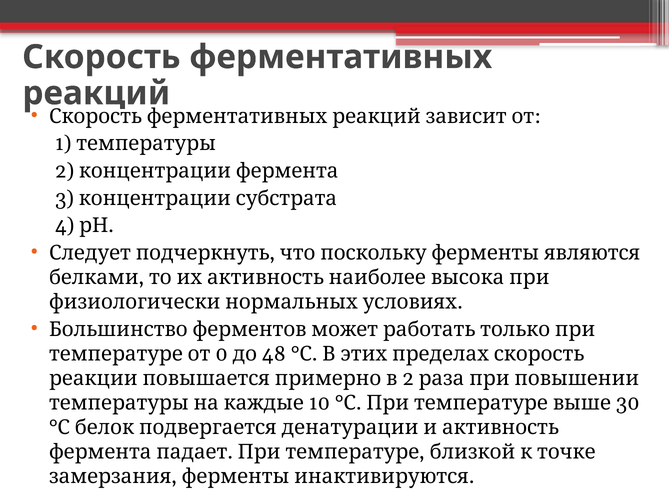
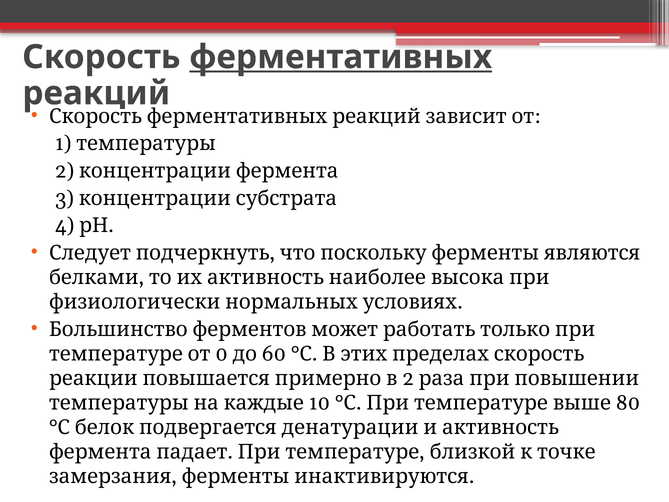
ферментативных underline: none -> present (341, 57)
48: 48 -> 60 (274, 354)
30: 30 -> 80 (628, 403)
